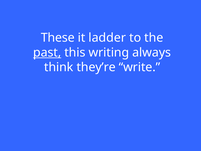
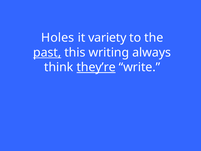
These: These -> Holes (58, 38)
ladder: ladder -> variety (107, 38)
they’re underline: none -> present (96, 67)
